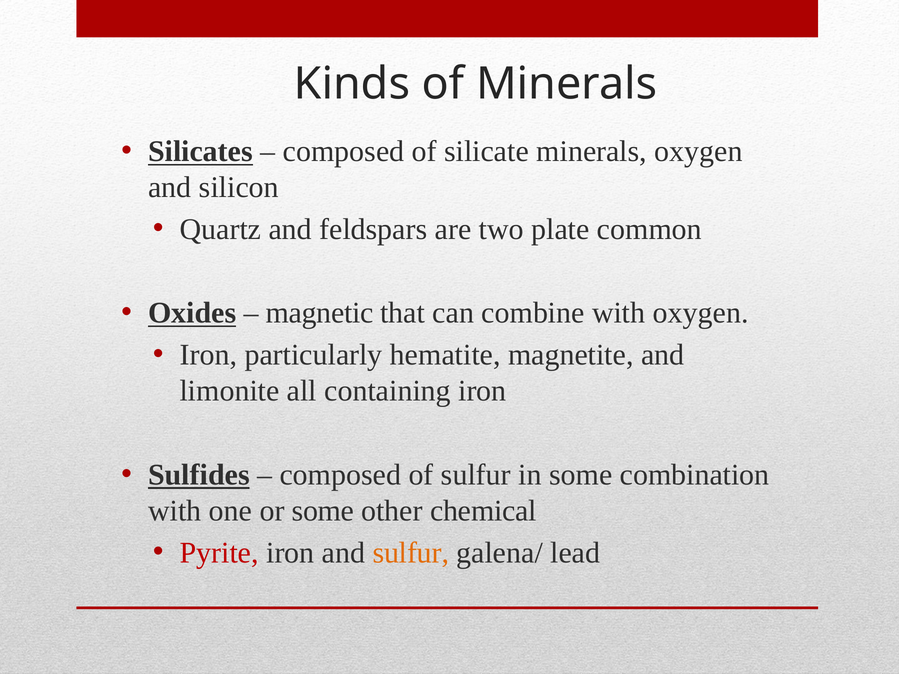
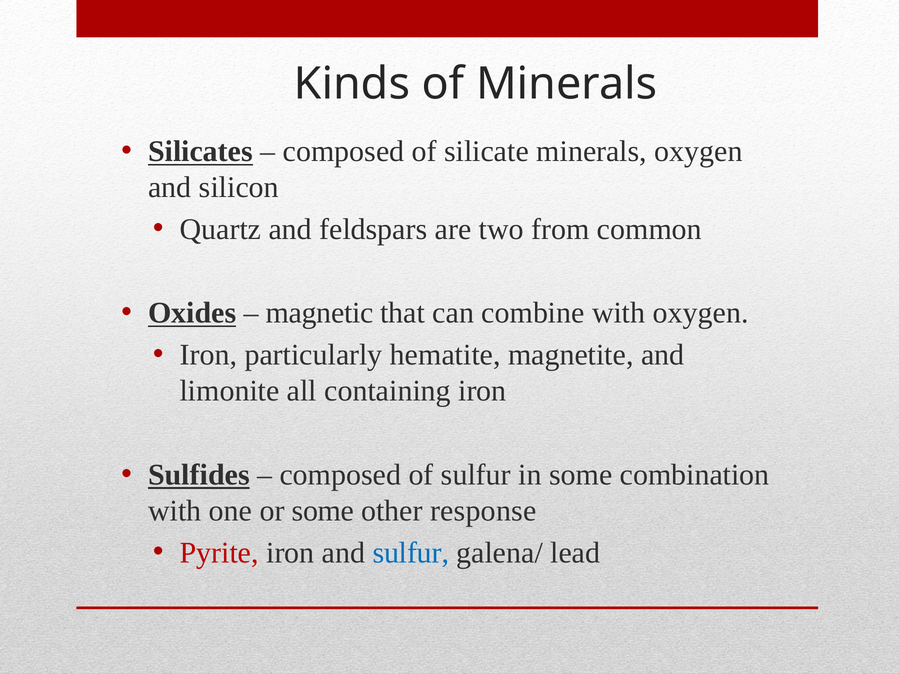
plate: plate -> from (560, 229)
chemical: chemical -> response (483, 511)
sulfur colour: orange -> blue (411, 553)
